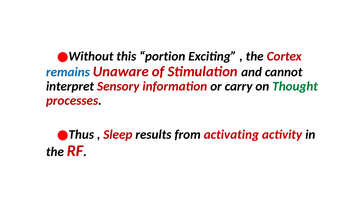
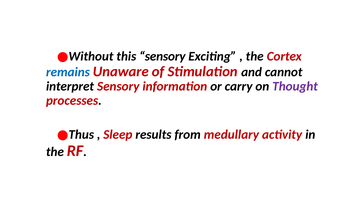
this portion: portion -> sensory (162, 56)
Thought colour: green -> purple (295, 86)
activating: activating -> medullary (231, 134)
